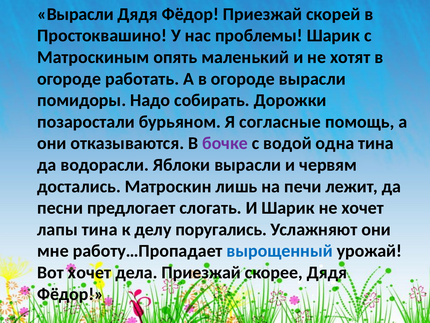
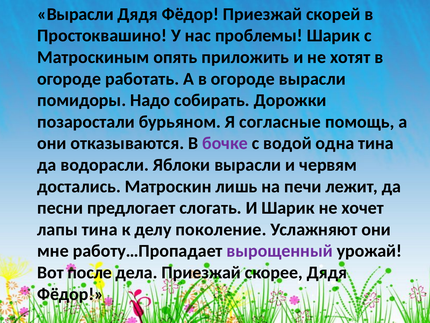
маленький: маленький -> приложить (245, 57)
поругались: поругались -> поколение (221, 229)
вырощенный colour: blue -> purple (280, 251)
Вот хочет: хочет -> после (90, 272)
